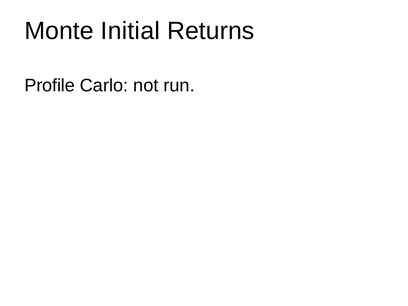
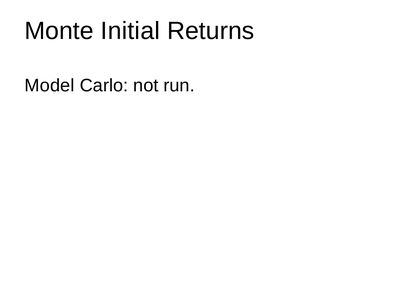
Profile: Profile -> Model (50, 86)
